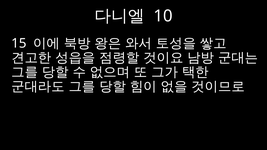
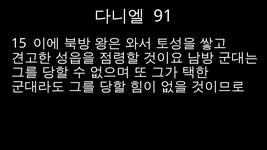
10: 10 -> 91 (163, 16)
